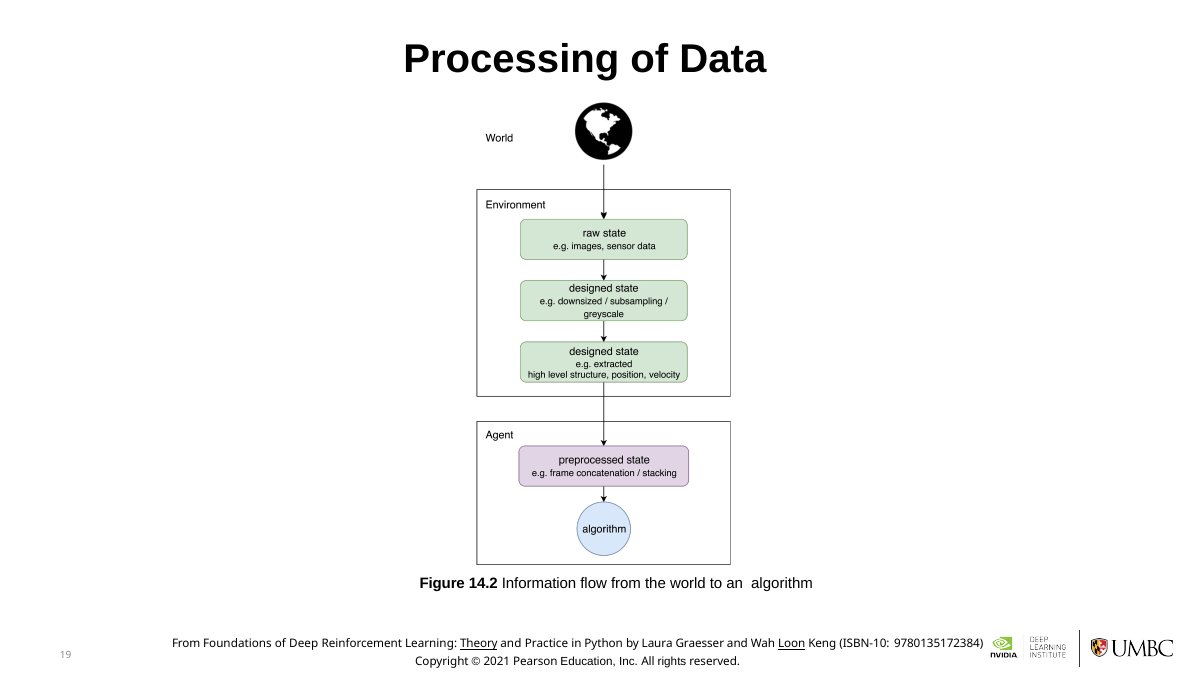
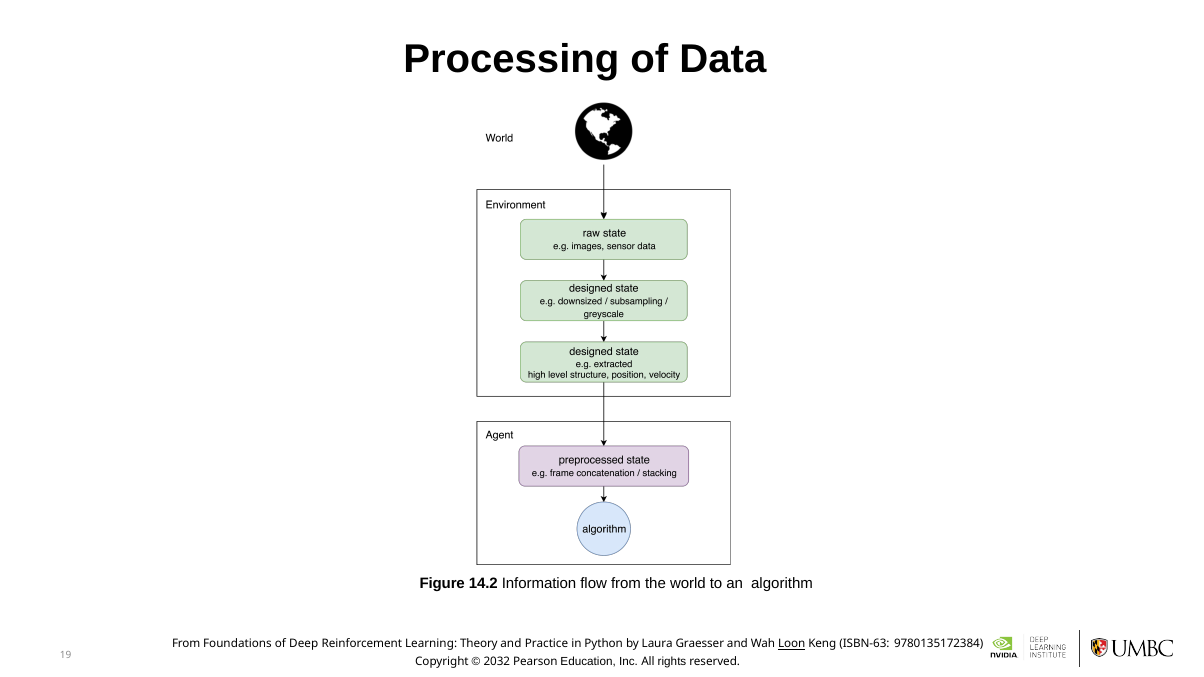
Theory underline: present -> none (479, 644)
ISBN-10: ISBN-10 -> ISBN-63 (864, 644)
2021: 2021 -> 2032 (497, 662)
